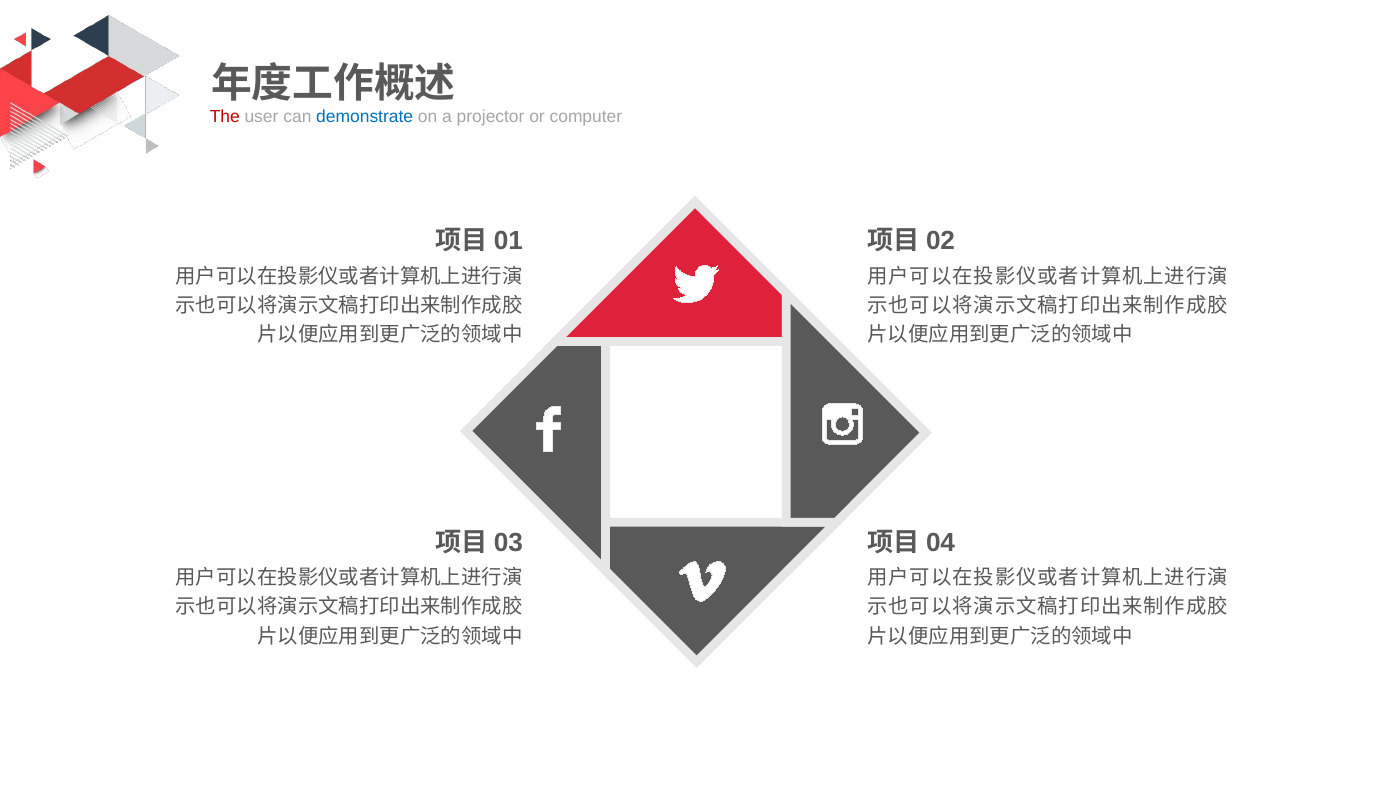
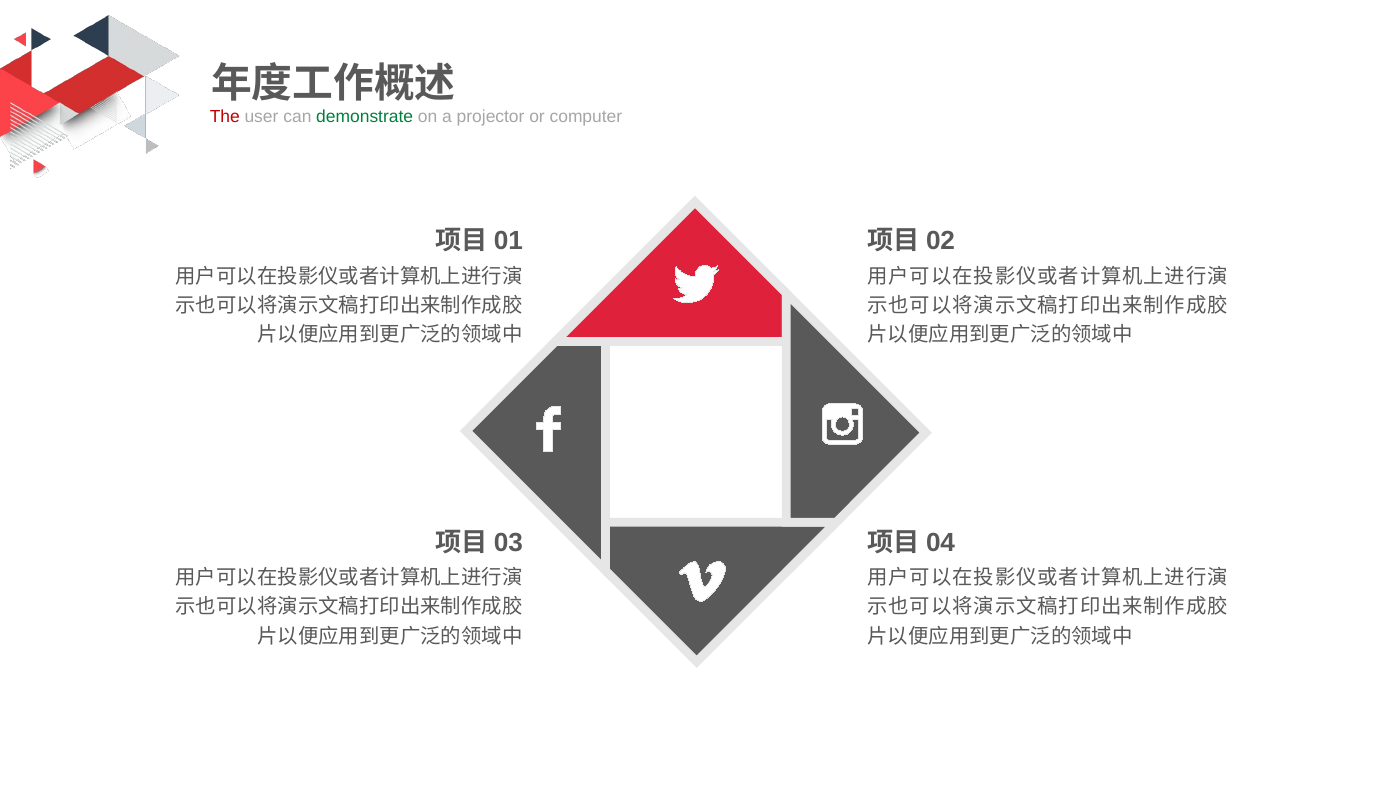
demonstrate colour: blue -> green (365, 117)
